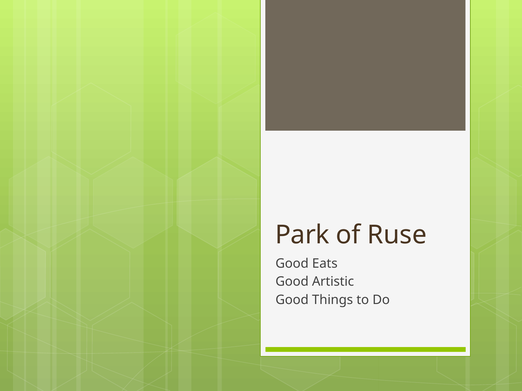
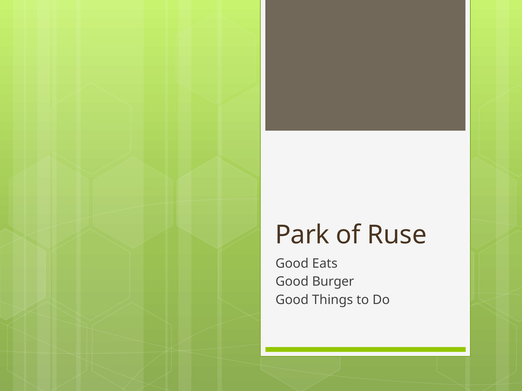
Artistic: Artistic -> Burger (333, 282)
